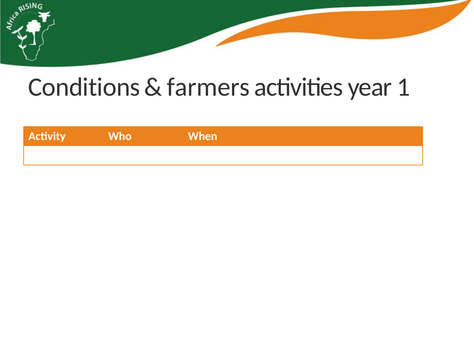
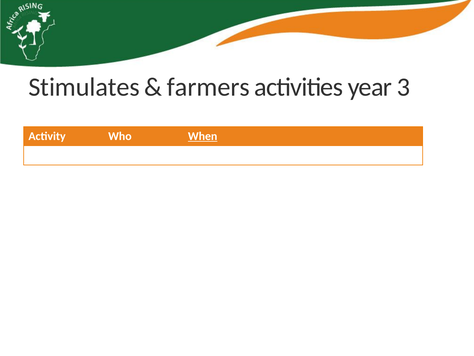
Conditions: Conditions -> Stimulates (84, 87)
1: 1 -> 3 (403, 87)
When underline: none -> present (203, 136)
